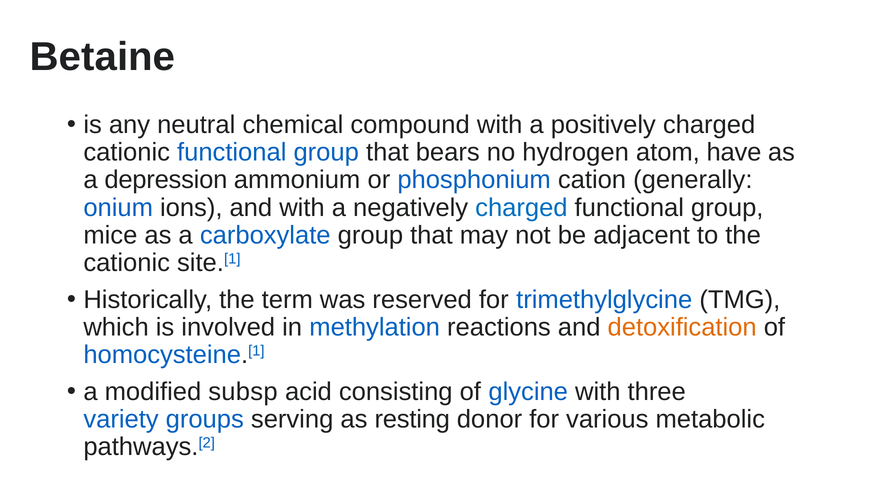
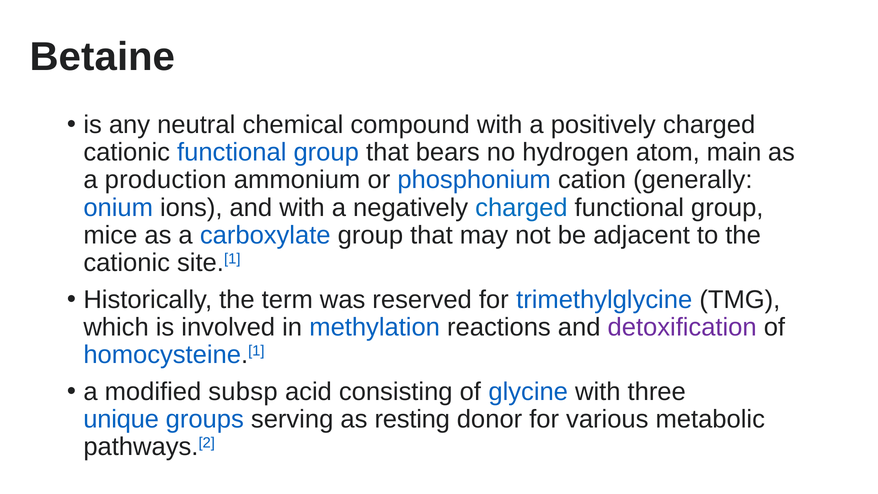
have: have -> main (734, 152)
depression: depression -> production (166, 180)
detoxification colour: orange -> purple (682, 327)
variety: variety -> unique (121, 419)
